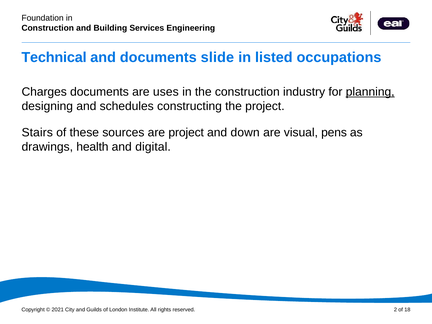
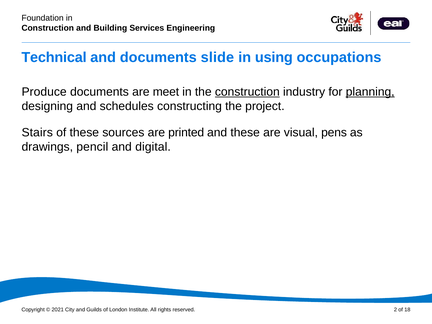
listed: listed -> using (274, 57)
Charges: Charges -> Produce (44, 92)
uses: uses -> meet (166, 92)
construction underline: none -> present (247, 92)
are project: project -> printed (186, 133)
and down: down -> these (245, 133)
health: health -> pencil (92, 147)
